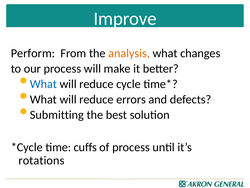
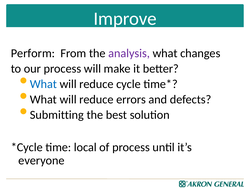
analysis colour: orange -> purple (129, 53)
cuffs: cuffs -> local (85, 147)
rotations: rotations -> everyone (41, 160)
